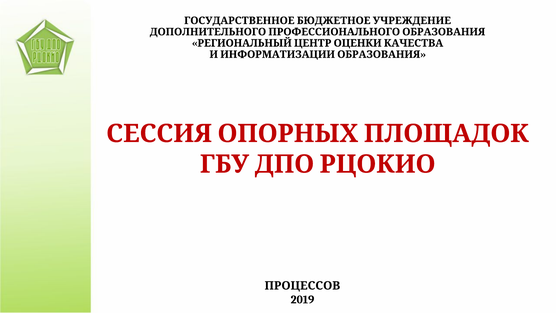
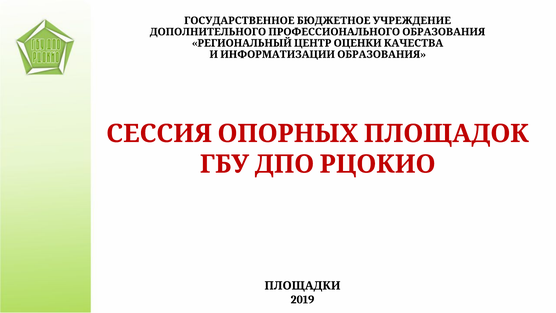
ПРОЦЕССОВ: ПРОЦЕССОВ -> ПЛОЩАДКИ (302, 285)
